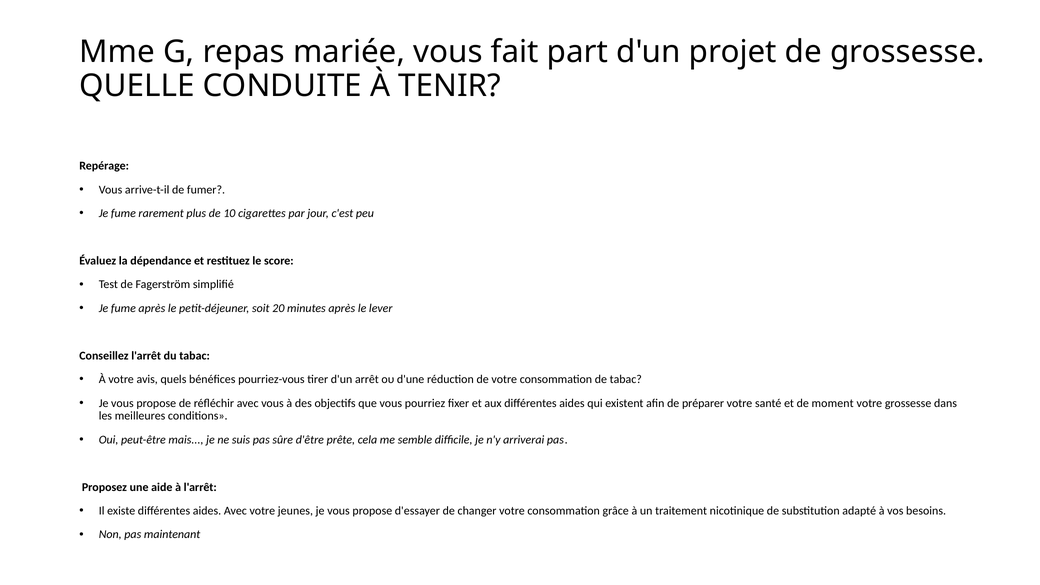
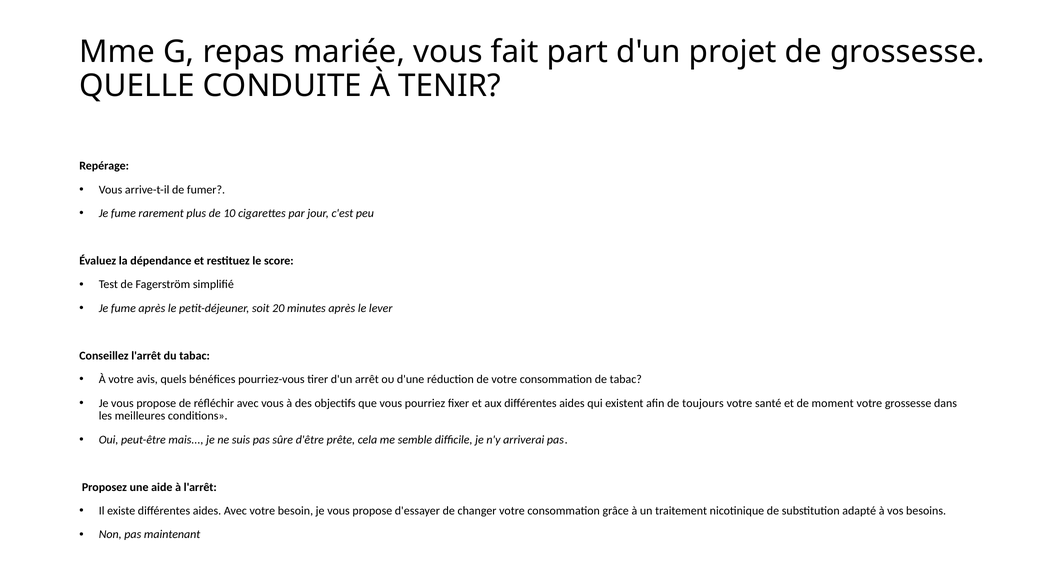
préparer: préparer -> toujours (703, 403)
jeunes: jeunes -> besoin (295, 511)
